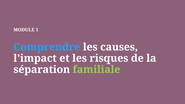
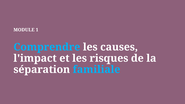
familiale colour: light green -> light blue (97, 70)
